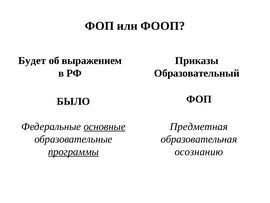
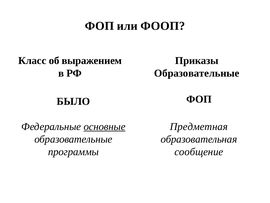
Будет: Будет -> Класс (32, 60)
Образовательный: Образовательный -> Образовательные (197, 73)
программы underline: present -> none (73, 151)
осознанию: осознанию -> сообщение (199, 152)
